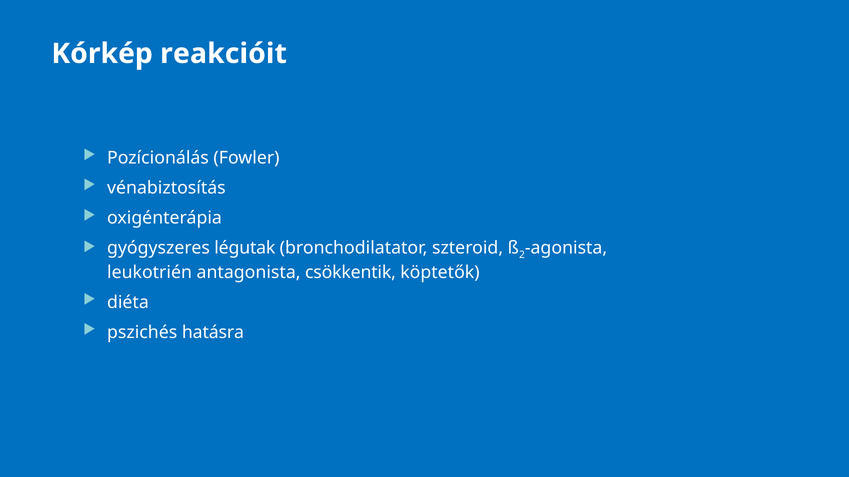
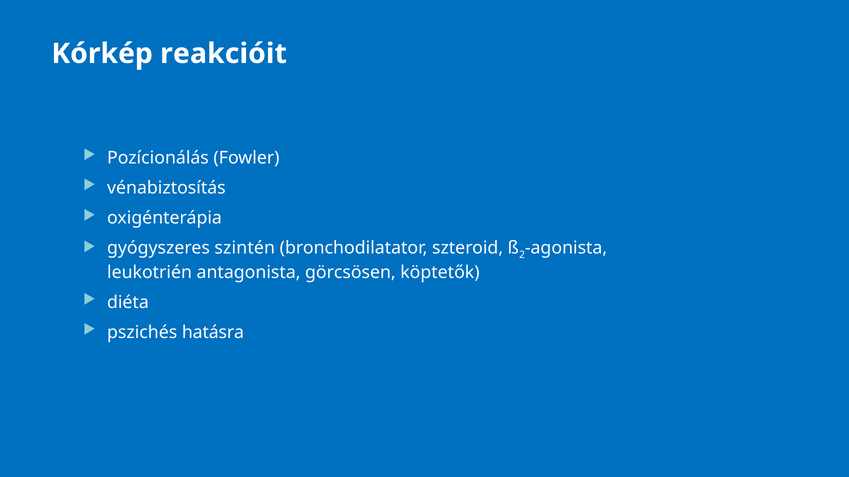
légutak: légutak -> szintén (245, 248)
csökkentik: csökkentik -> görcsösen (350, 273)
